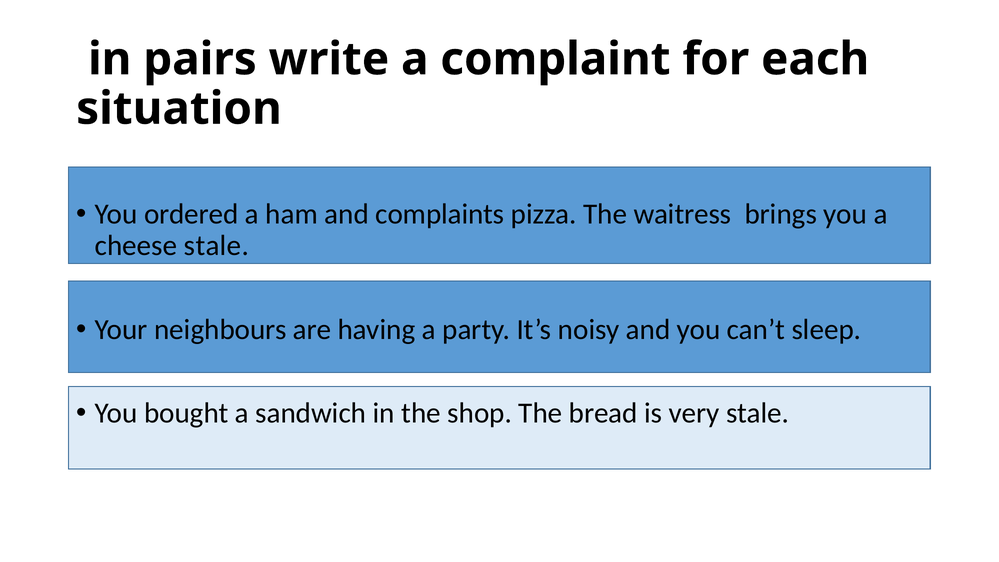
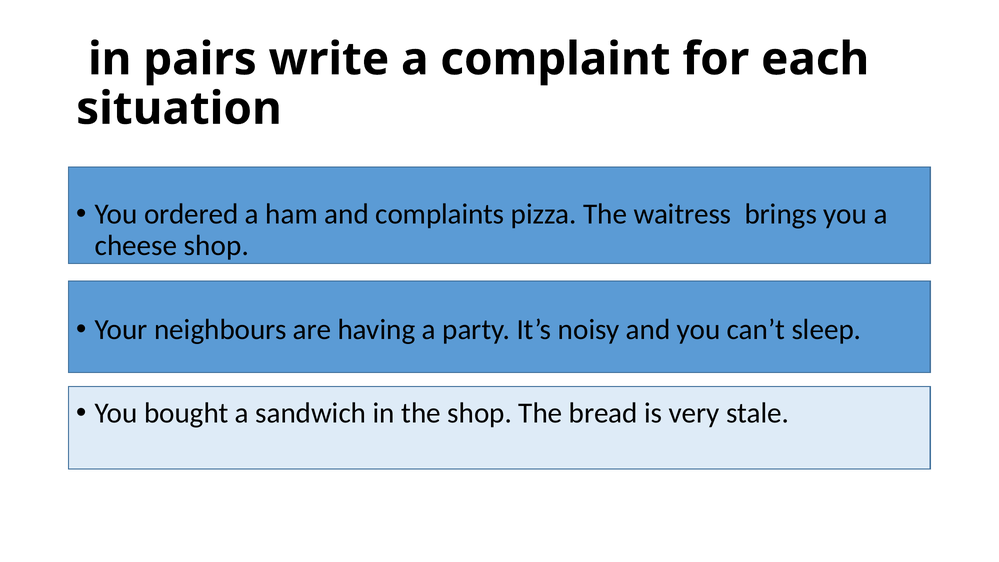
cheese stale: stale -> shop (217, 246)
